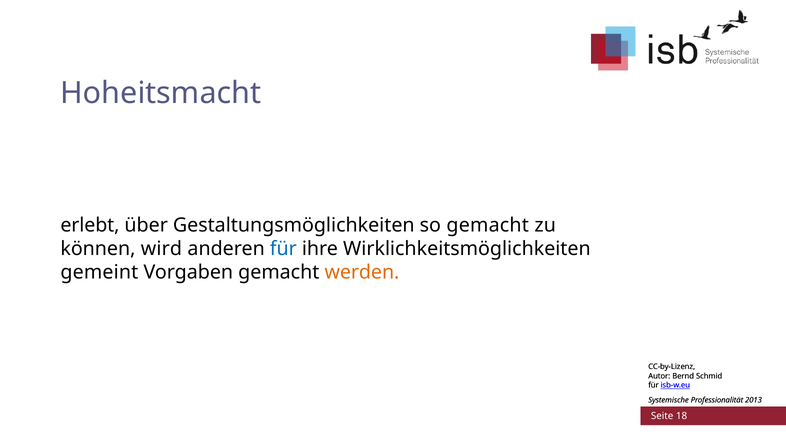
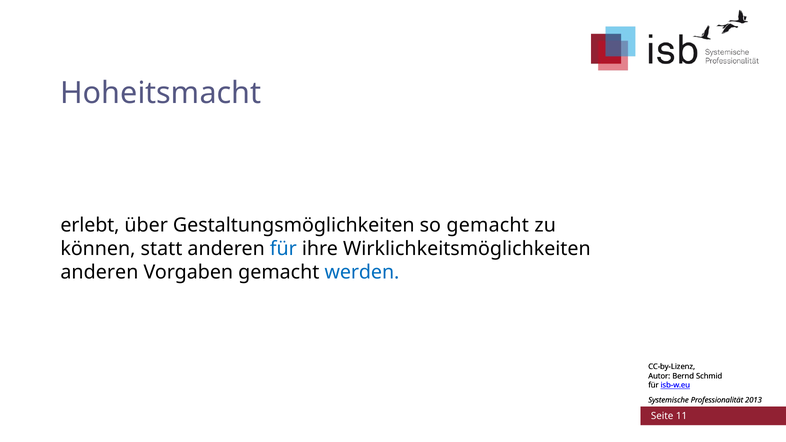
wird: wird -> statt (161, 249)
gemeint: gemeint -> anderen (99, 272)
werden colour: orange -> blue (362, 272)
18: 18 -> 11 (682, 416)
